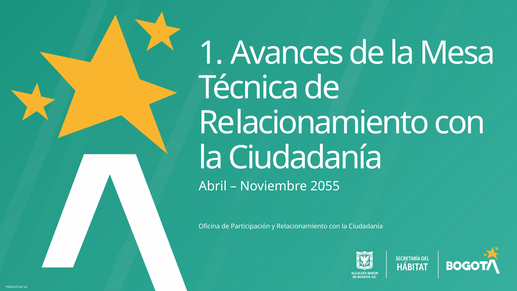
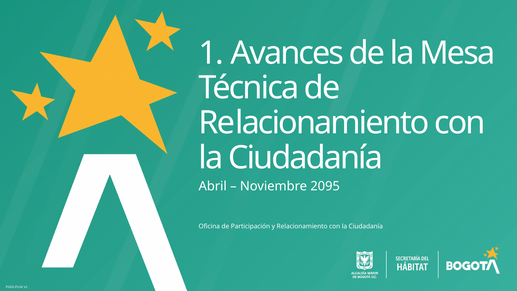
2055: 2055 -> 2095 (325, 186)
